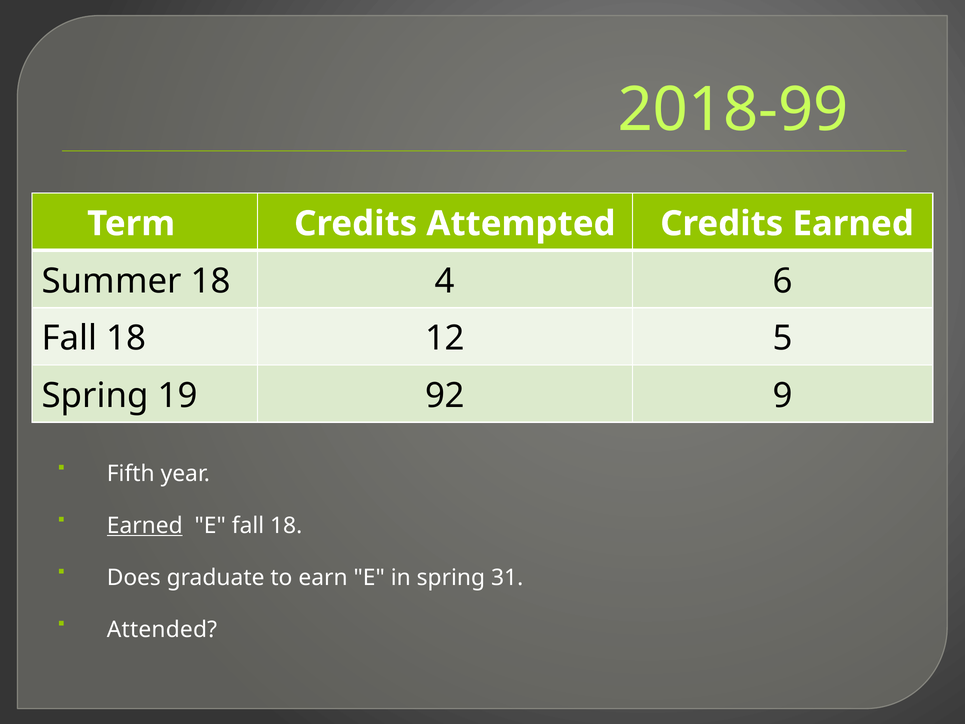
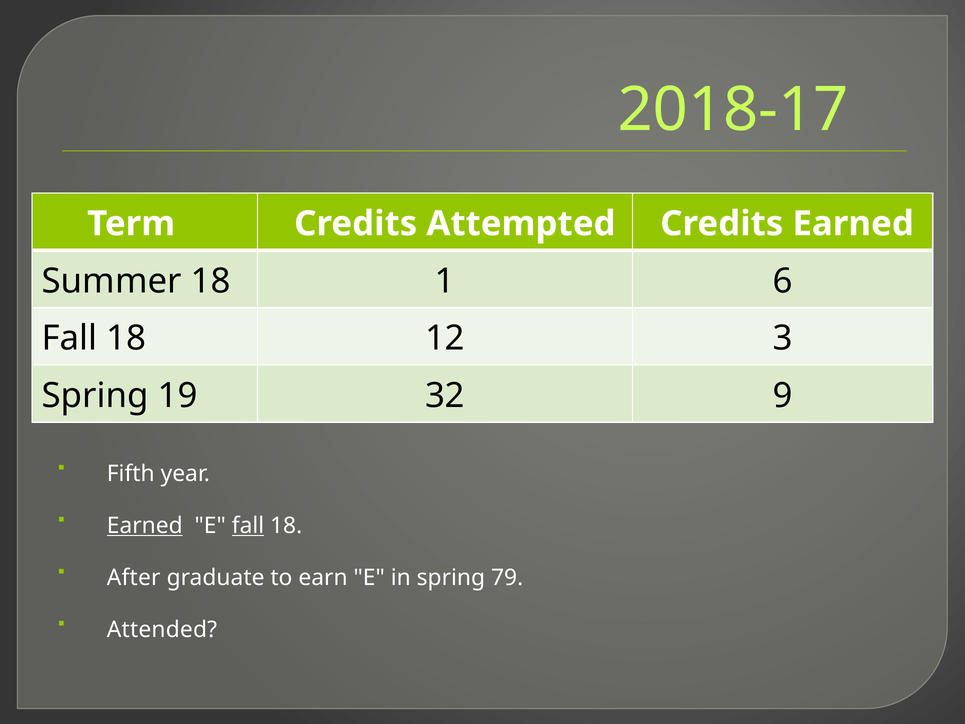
2018-99: 2018-99 -> 2018-17 (733, 110)
4: 4 -> 1 (445, 281)
5: 5 -> 3 (783, 338)
92: 92 -> 32 (445, 396)
fall underline: none -> present (248, 526)
Does: Does -> After (134, 578)
31: 31 -> 79 (507, 578)
